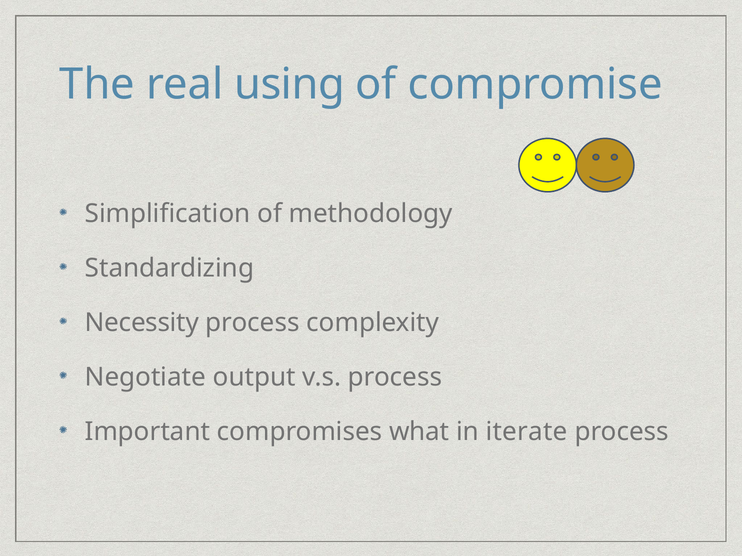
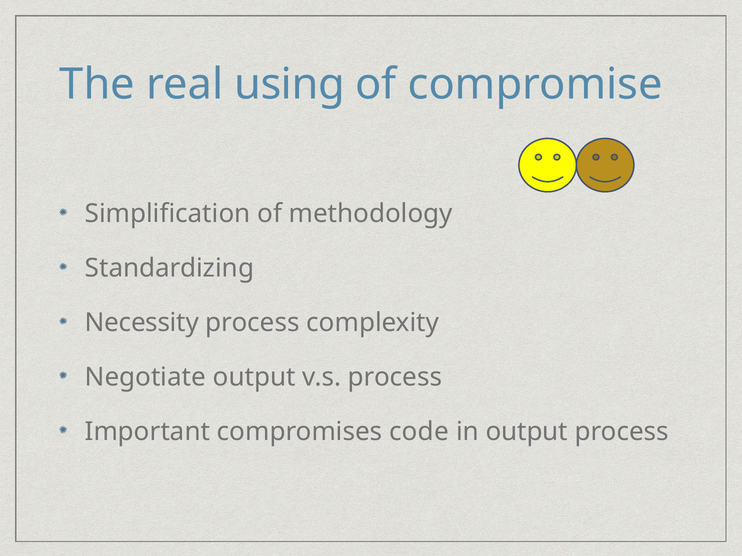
what: what -> code (419, 432)
in iterate: iterate -> output (527, 432)
